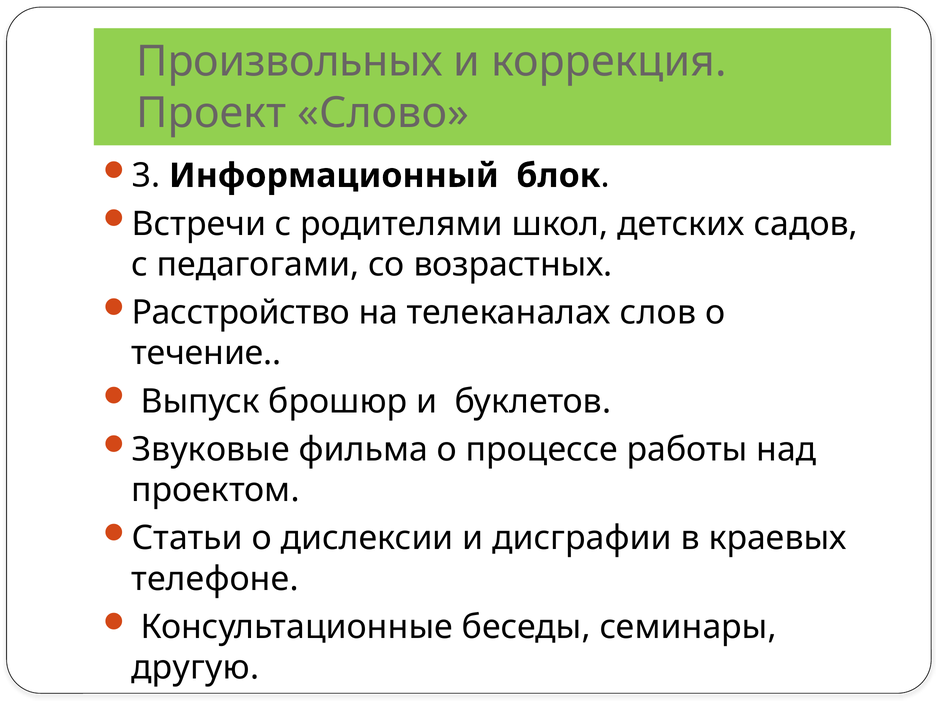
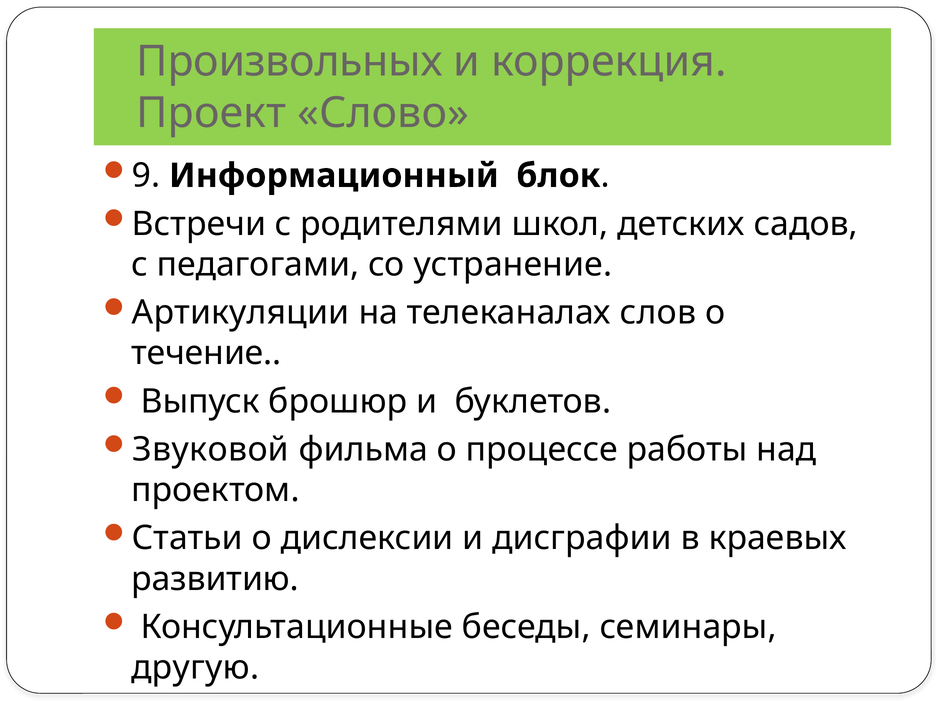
3: 3 -> 9 (146, 176)
возрастных: возрастных -> устранение (513, 265)
Расстройство: Расстройство -> Артикуляции (241, 313)
Звуковые: Звуковые -> Звуковой (211, 450)
телефоне: телефоне -> развитию (215, 579)
